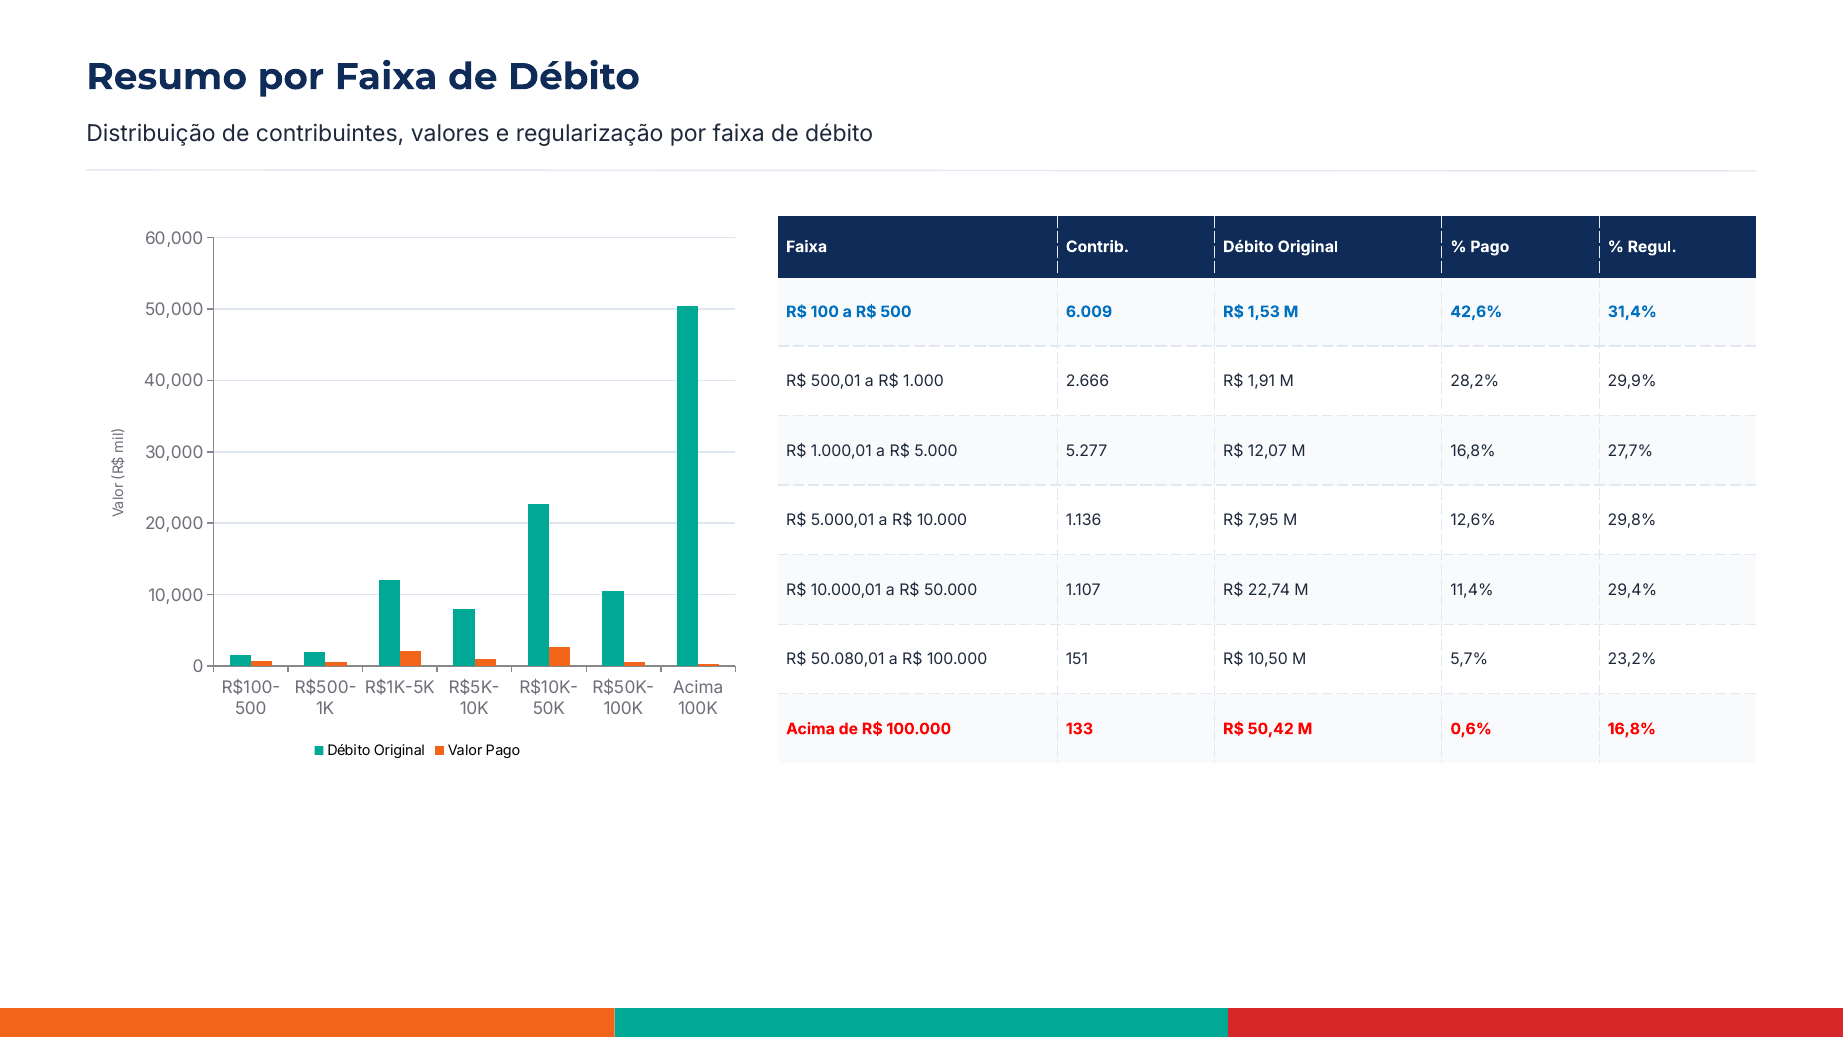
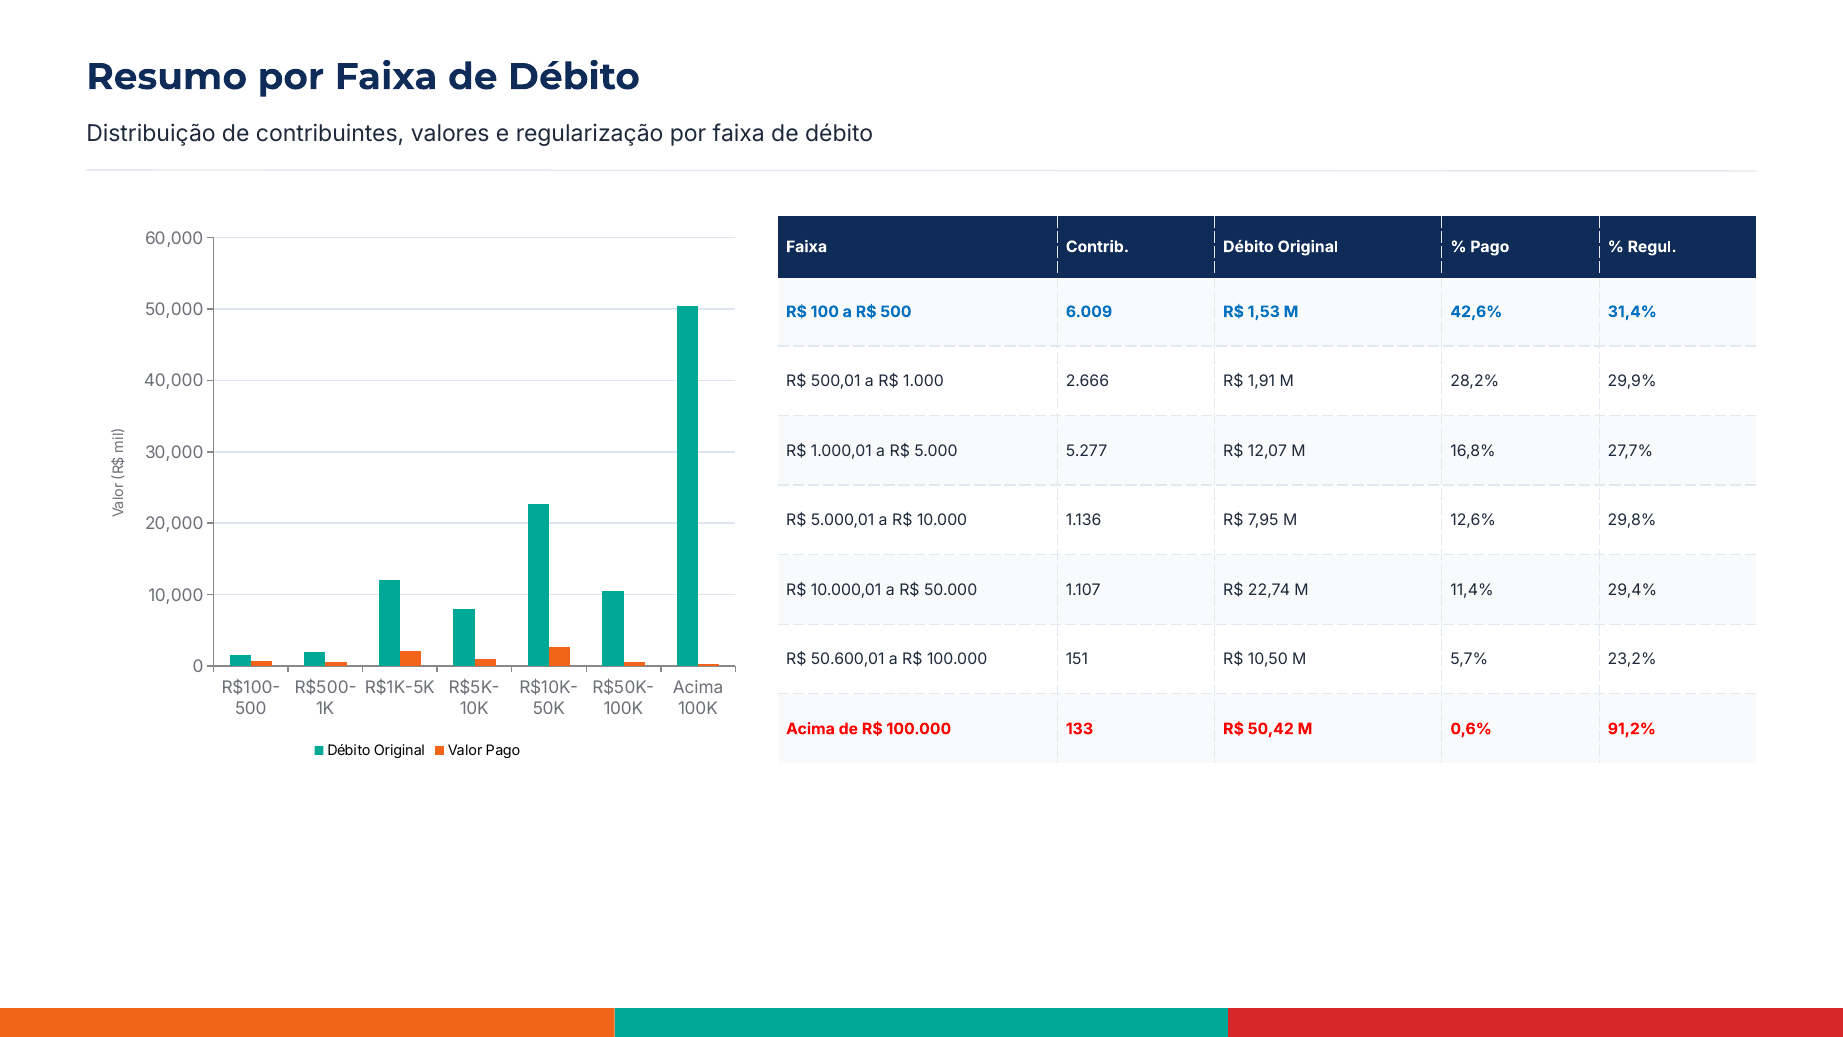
50.080,01: 50.080,01 -> 50.600,01 (848, 659)
0,6% 16,8%: 16,8% -> 91,2% (1632, 729)
